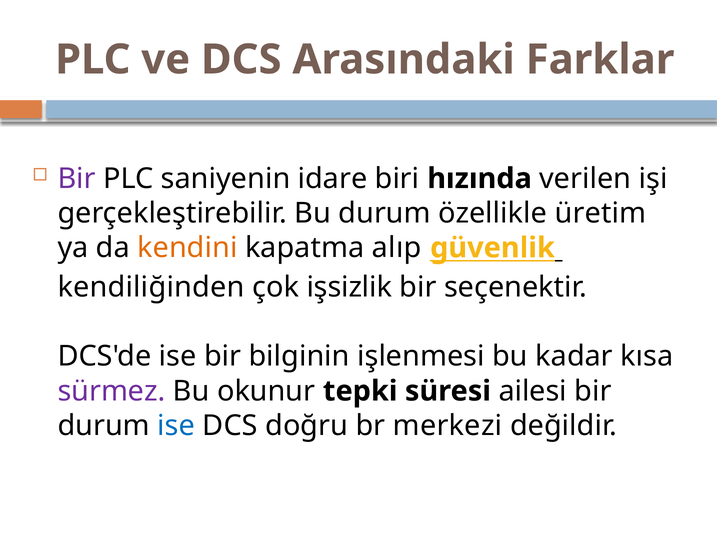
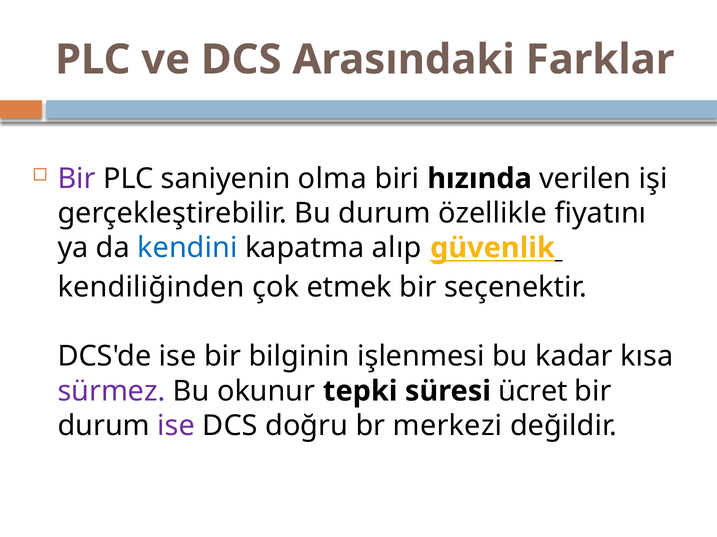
idare: idare -> olma (332, 179)
üretim: üretim -> fiyatını (600, 214)
kendini colour: orange -> blue (187, 248)
işsizlik: işsizlik -> etmek (349, 288)
ailesi: ailesi -> ücret (533, 392)
ise colour: blue -> purple (176, 426)
